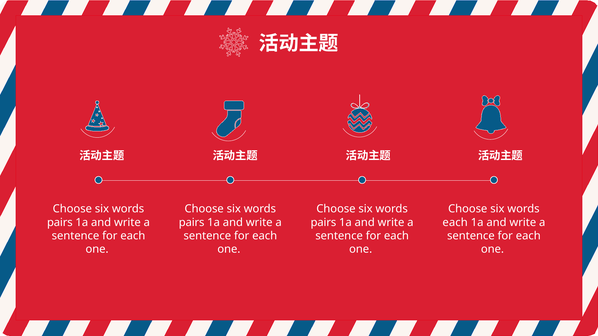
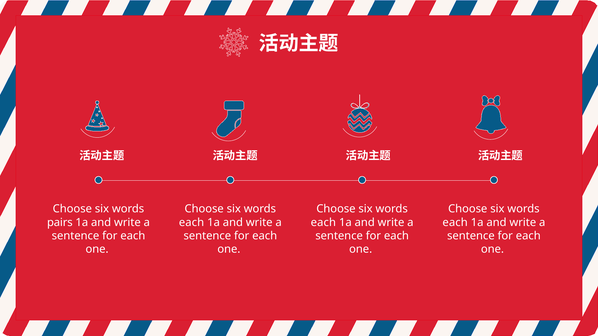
pairs: pairs -> each (192, 223)
pairs: pairs -> each (323, 223)
